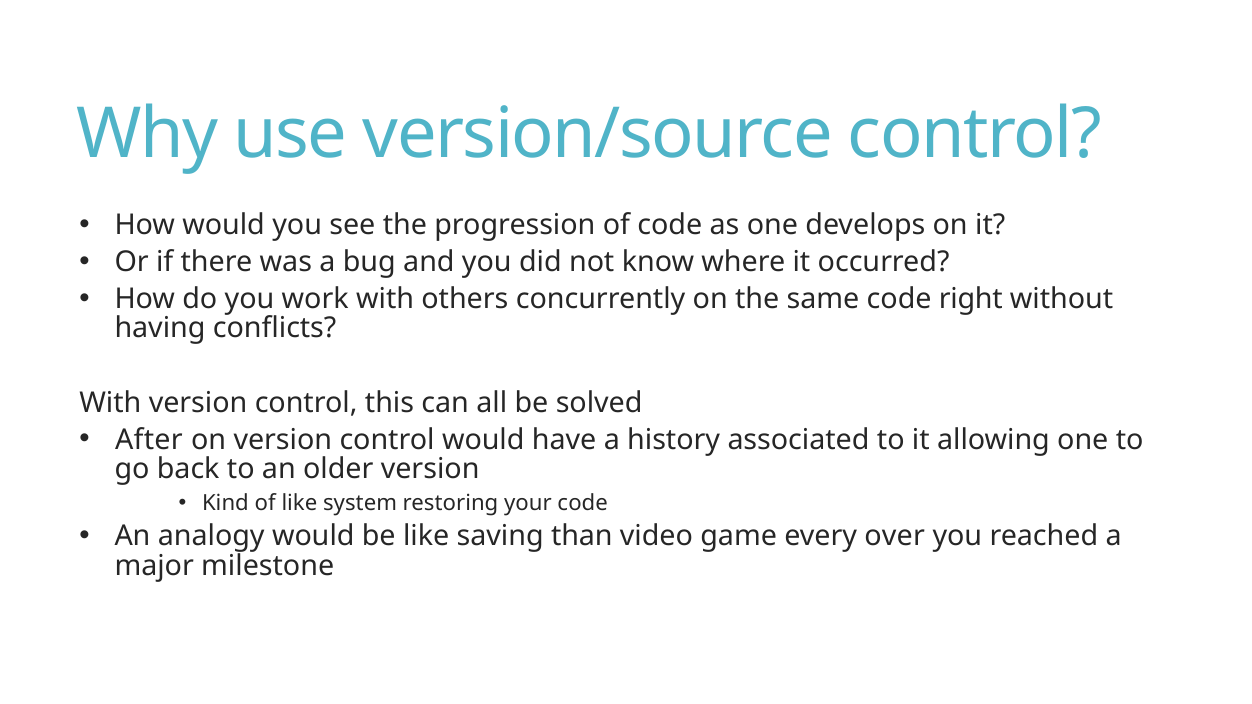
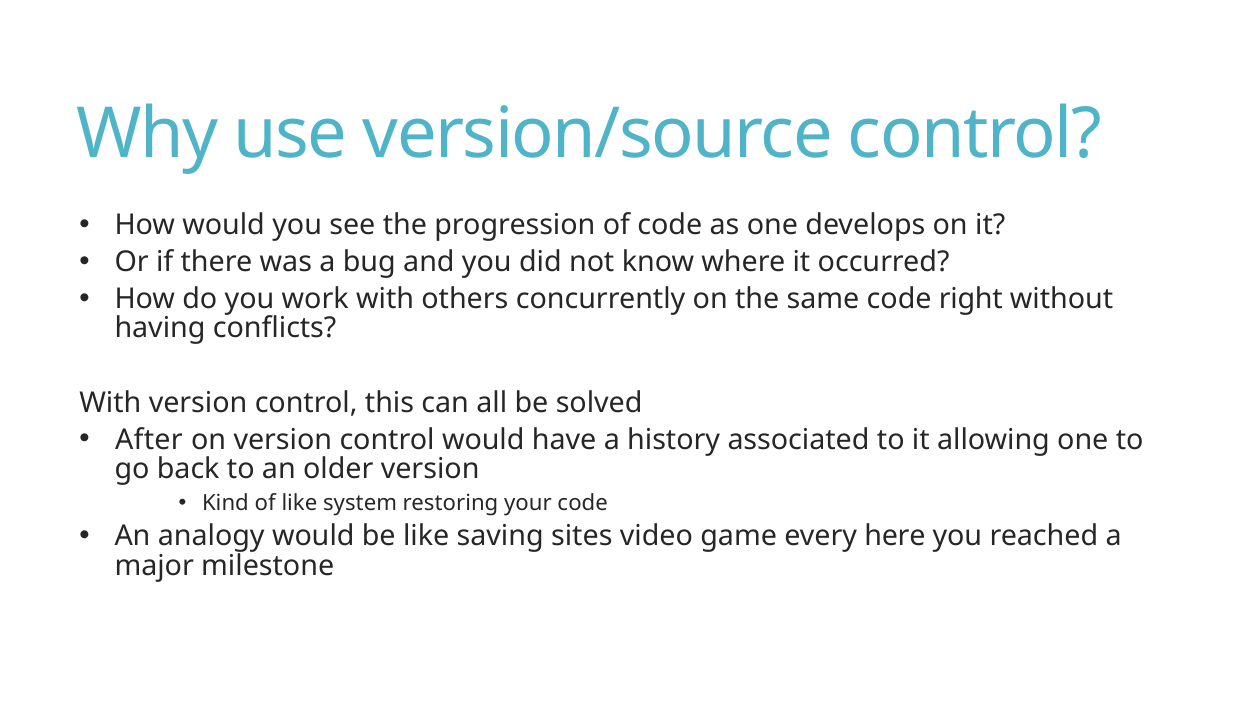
than: than -> sites (582, 537)
over: over -> here (895, 537)
